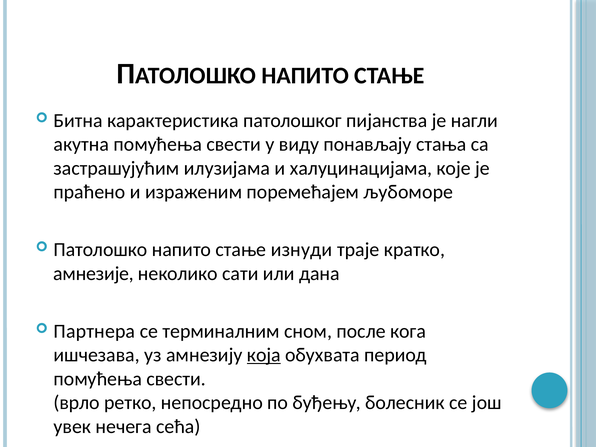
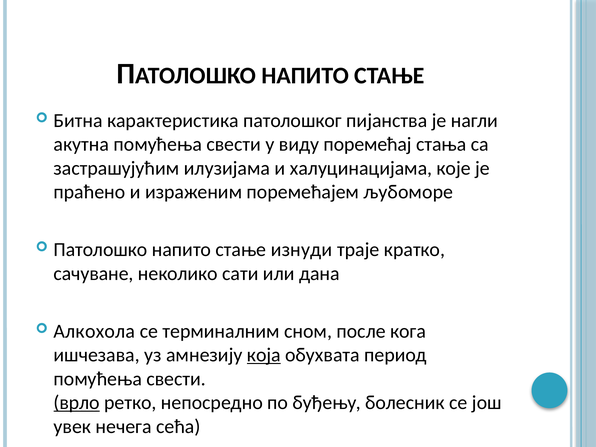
понављају: понављају -> поремећај (368, 144)
амнезије: амнезије -> сачуване (94, 274)
Партнера: Партнера -> Алкохола (94, 331)
врло underline: none -> present (77, 403)
